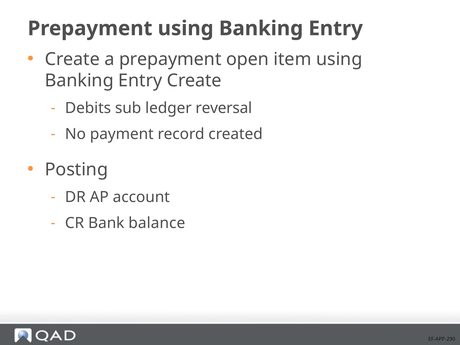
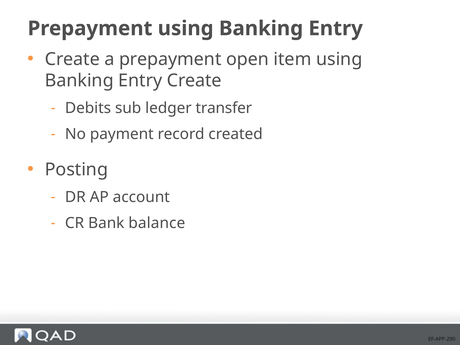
reversal: reversal -> transfer (224, 108)
